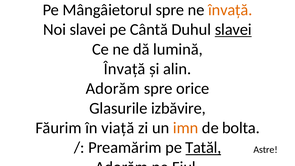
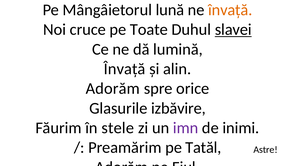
Mângâietorul spre: spre -> lună (170, 10)
Noi slavei: slavei -> cruce (88, 30)
Cântă: Cântă -> Toate (149, 30)
Făurim în viață: viață -> stele (118, 128)
imn colour: orange -> purple (186, 128)
bolta: bolta -> inimi (241, 128)
Tatăl underline: present -> none (203, 148)
